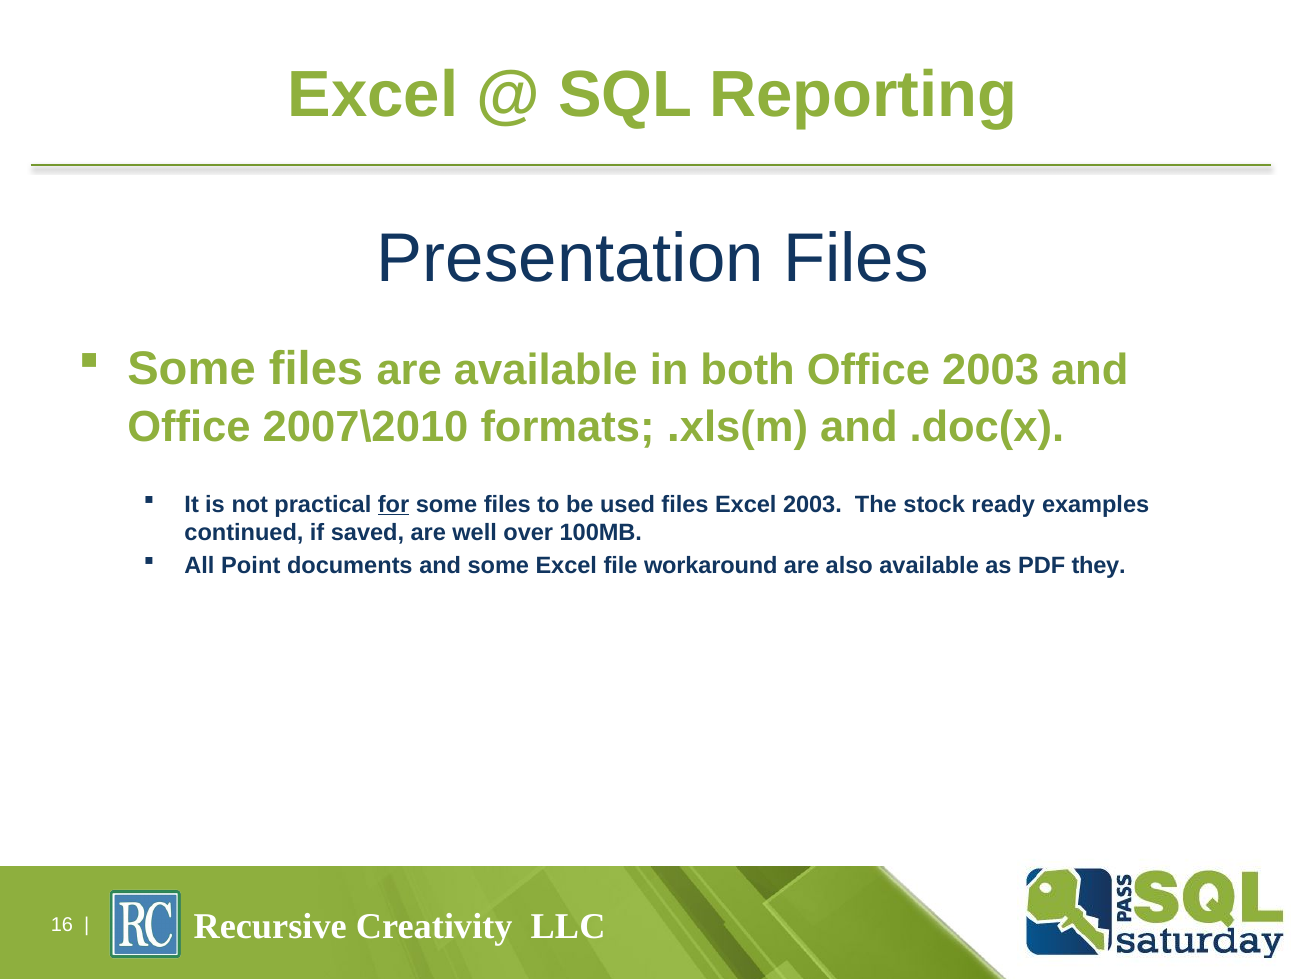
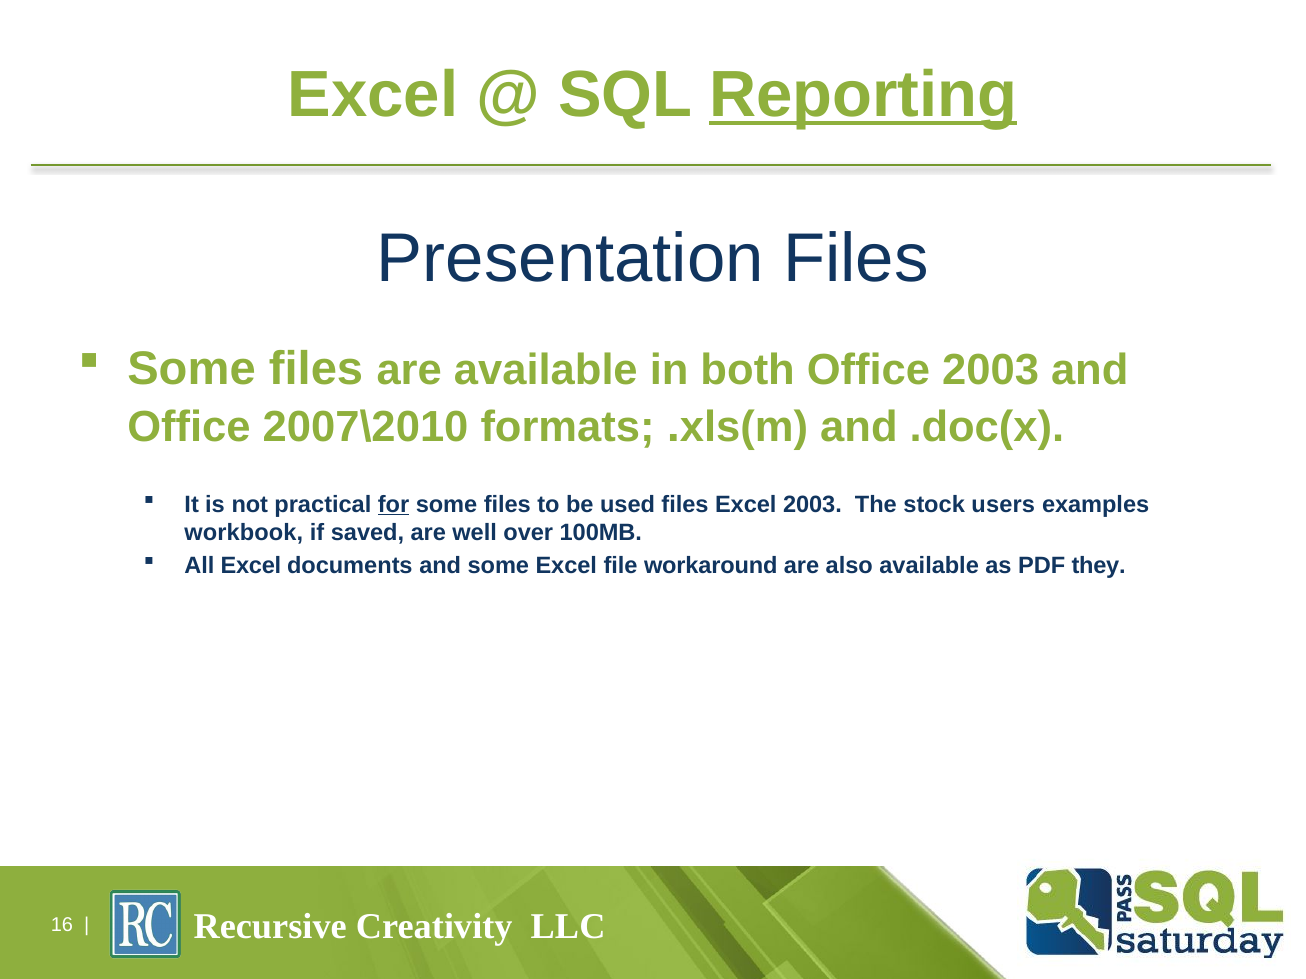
Reporting underline: none -> present (863, 95)
ready: ready -> users (1003, 505)
continued: continued -> workbook (244, 533)
All Point: Point -> Excel (251, 566)
